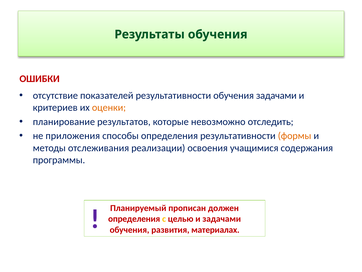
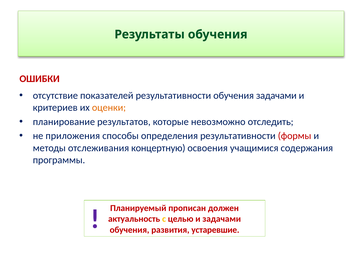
формы colour: orange -> red (295, 136)
реализации: реализации -> концертную (158, 148)
определения: определения -> актуальность (134, 219)
материалах: материалах -> устаревшие (215, 229)
